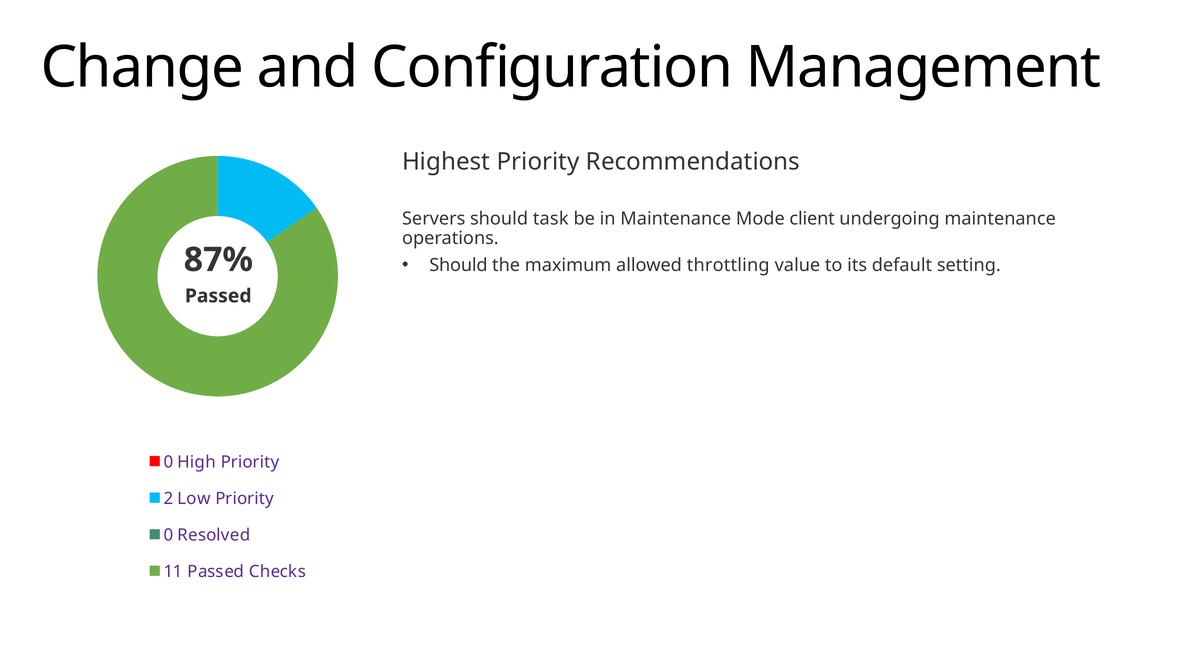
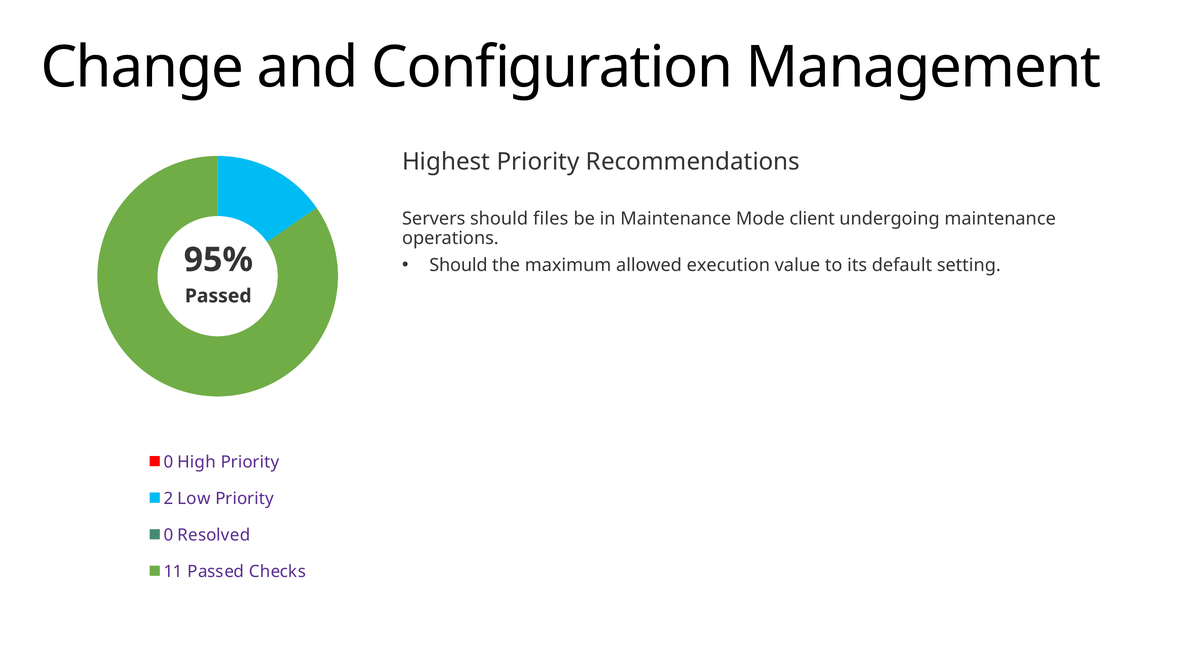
task: task -> files (551, 219)
87%: 87% -> 95% (218, 260)
throttling: throttling -> execution (728, 265)
